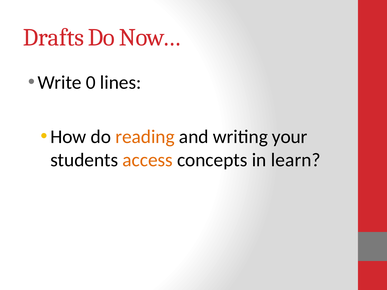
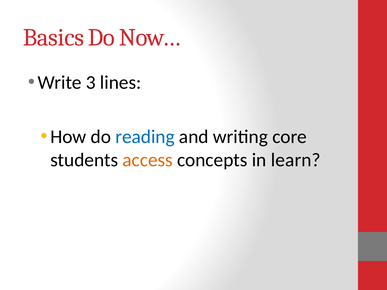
Drafts: Drafts -> Basics (53, 38)
0: 0 -> 3 (91, 83)
reading colour: orange -> blue (145, 137)
your: your -> core (290, 137)
